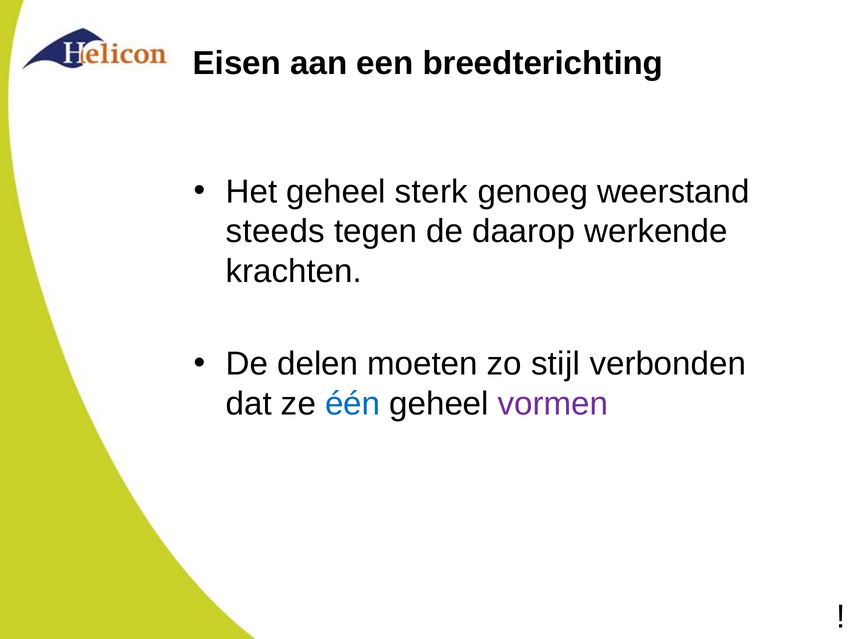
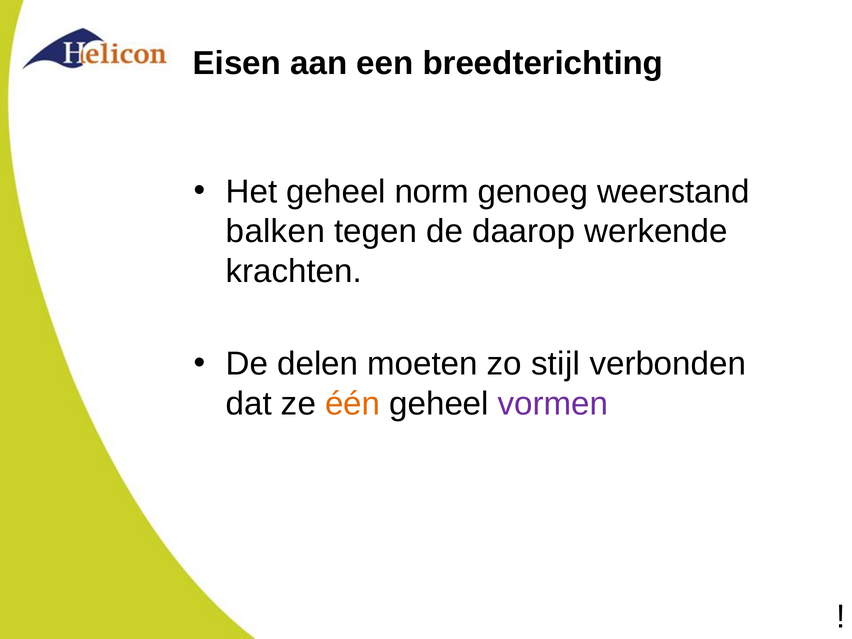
sterk: sterk -> norm (432, 192)
steeds: steeds -> balken (275, 231)
één colour: blue -> orange (353, 404)
